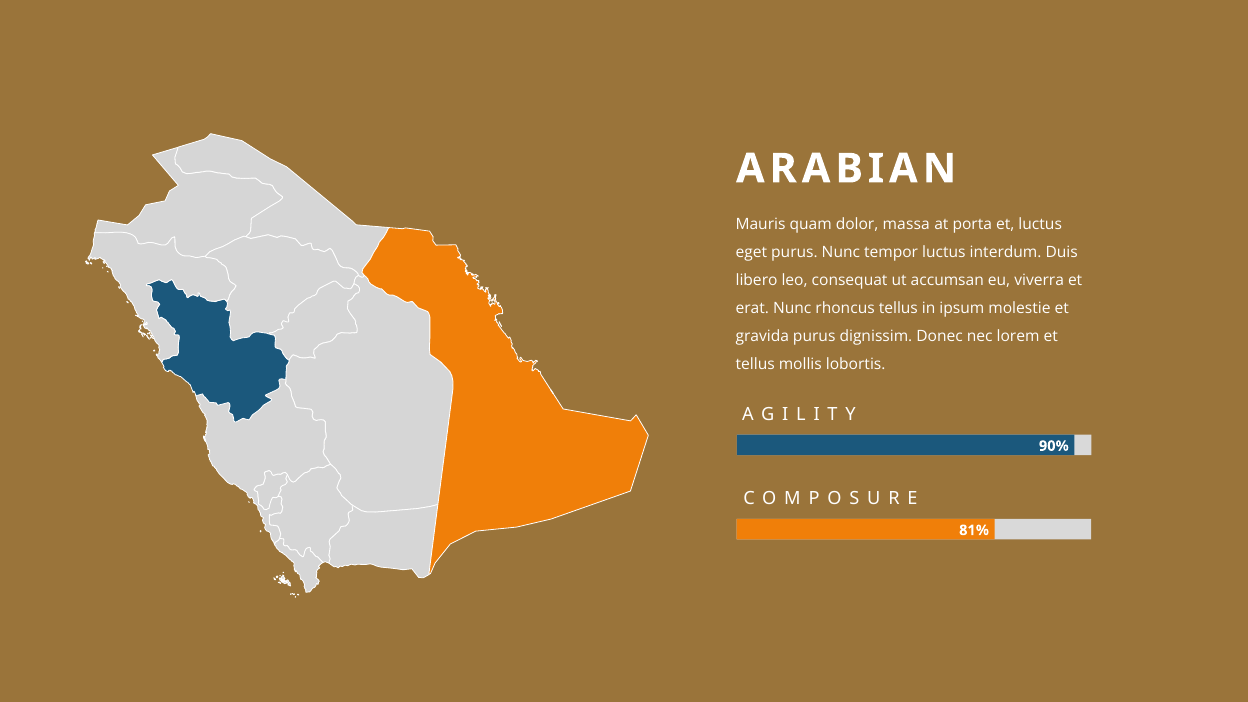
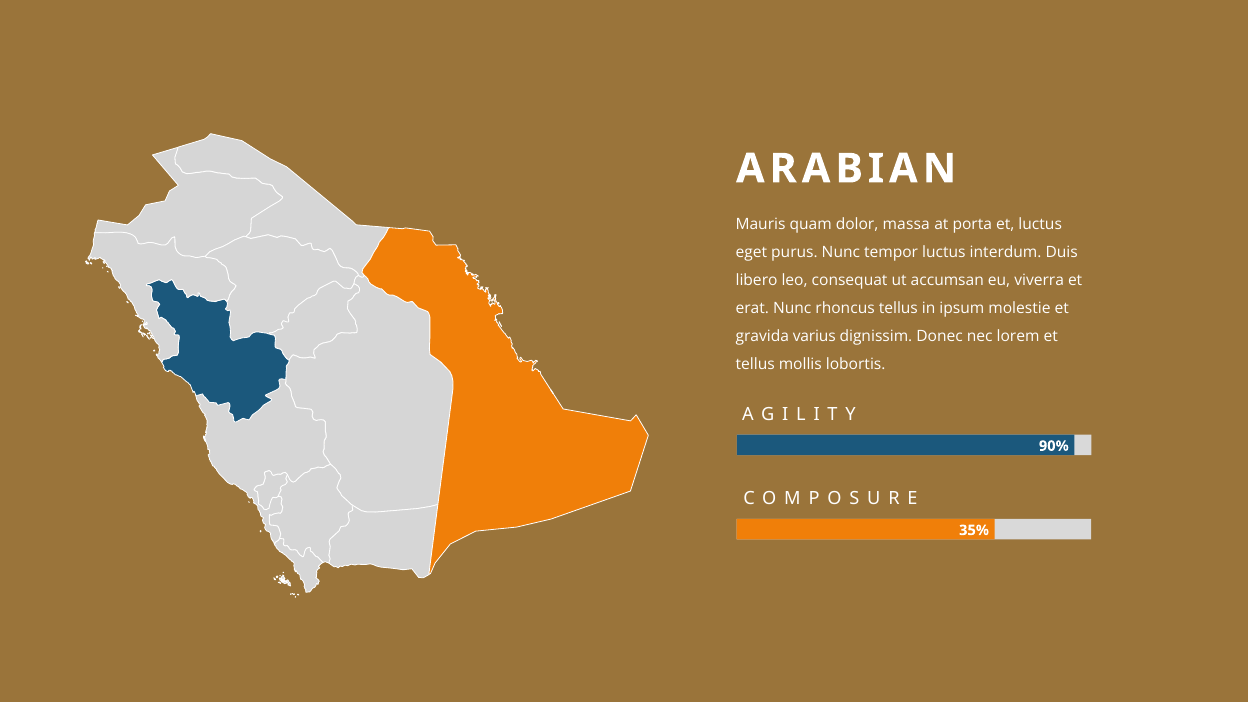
gravida purus: purus -> varius (814, 337)
81%: 81% -> 35% (974, 530)
